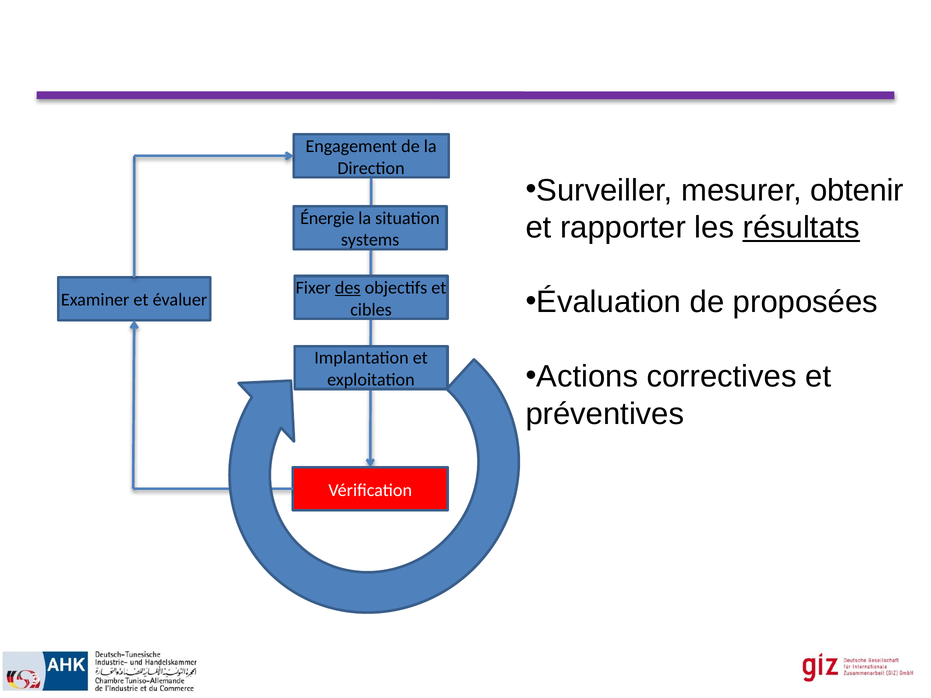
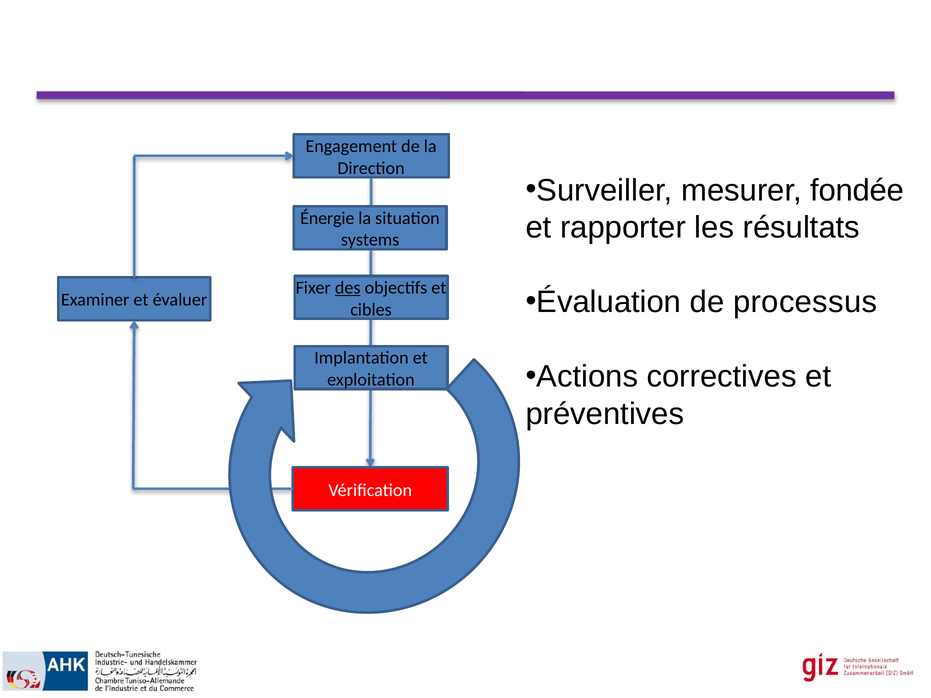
obtenir: obtenir -> fondée (857, 191)
résultats underline: present -> none (801, 228)
proposées: proposées -> processus (805, 302)
